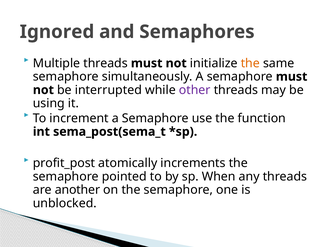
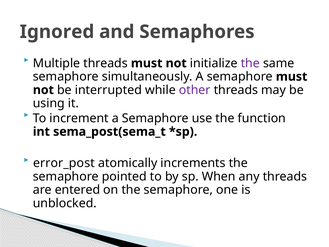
the colour: orange -> purple (250, 63)
profit_post: profit_post -> error_post (64, 163)
another: another -> entered (77, 190)
